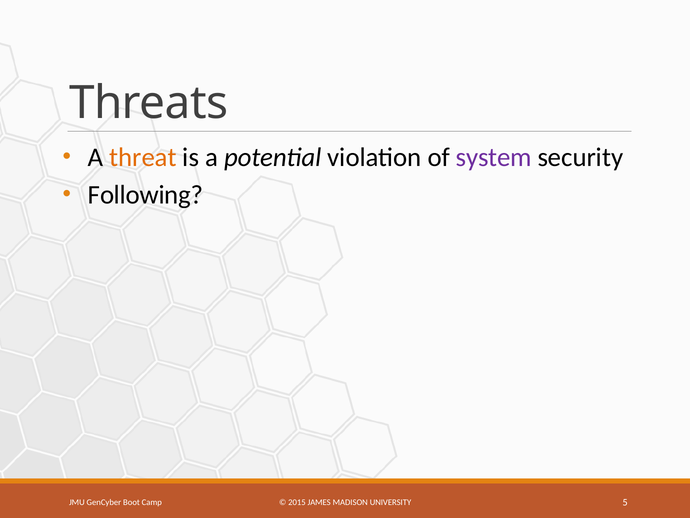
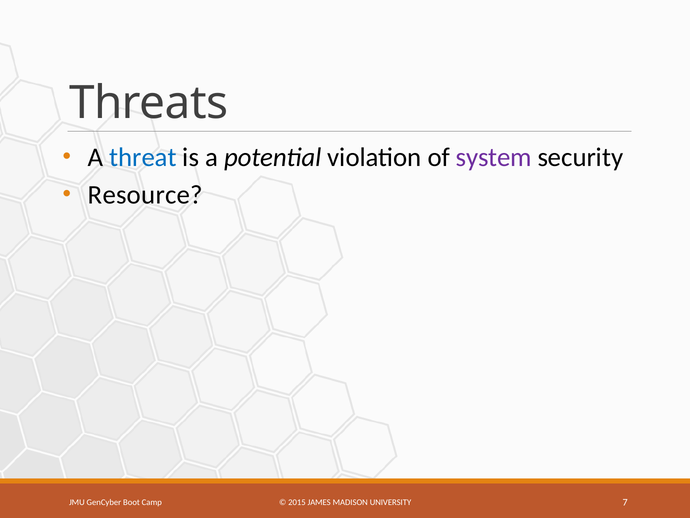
threat colour: orange -> blue (143, 157)
Following: Following -> Resource (145, 195)
5: 5 -> 7 (625, 502)
